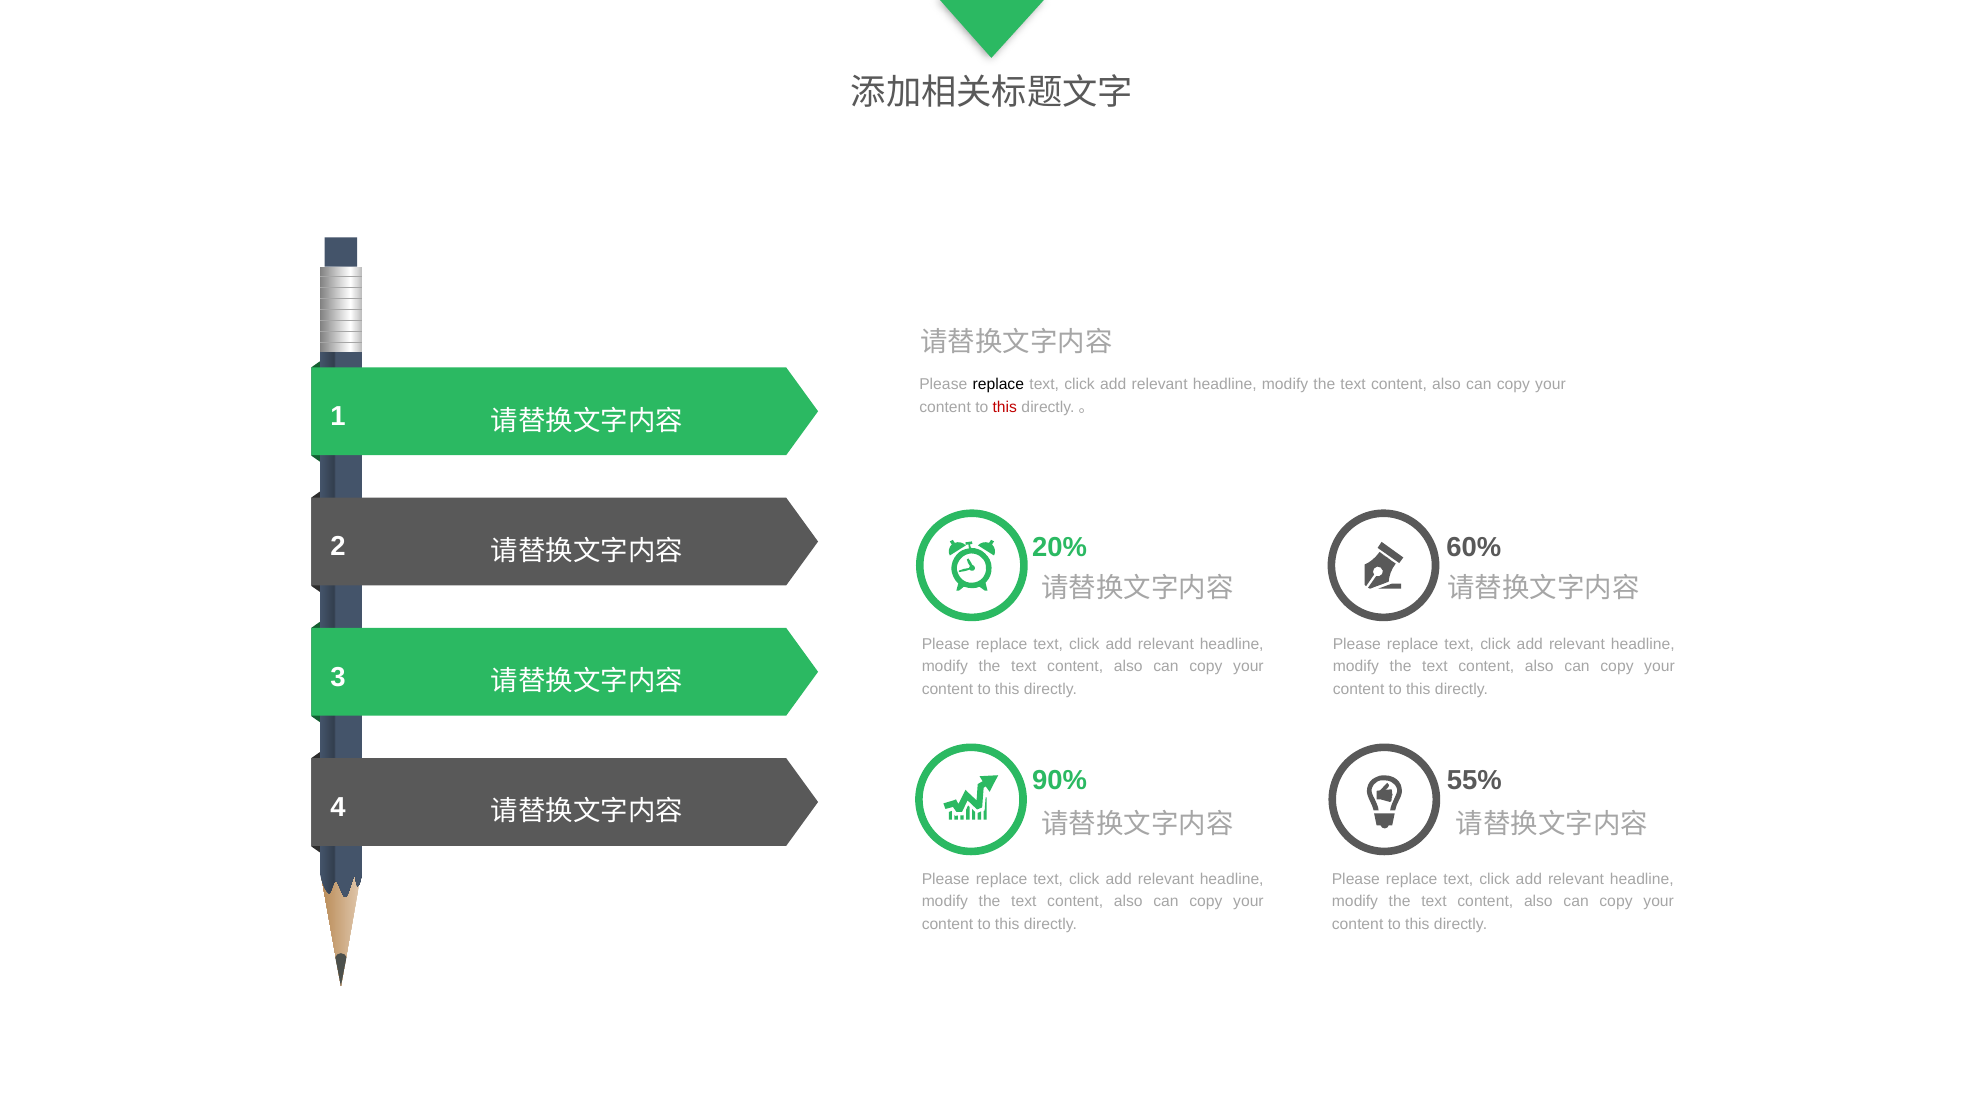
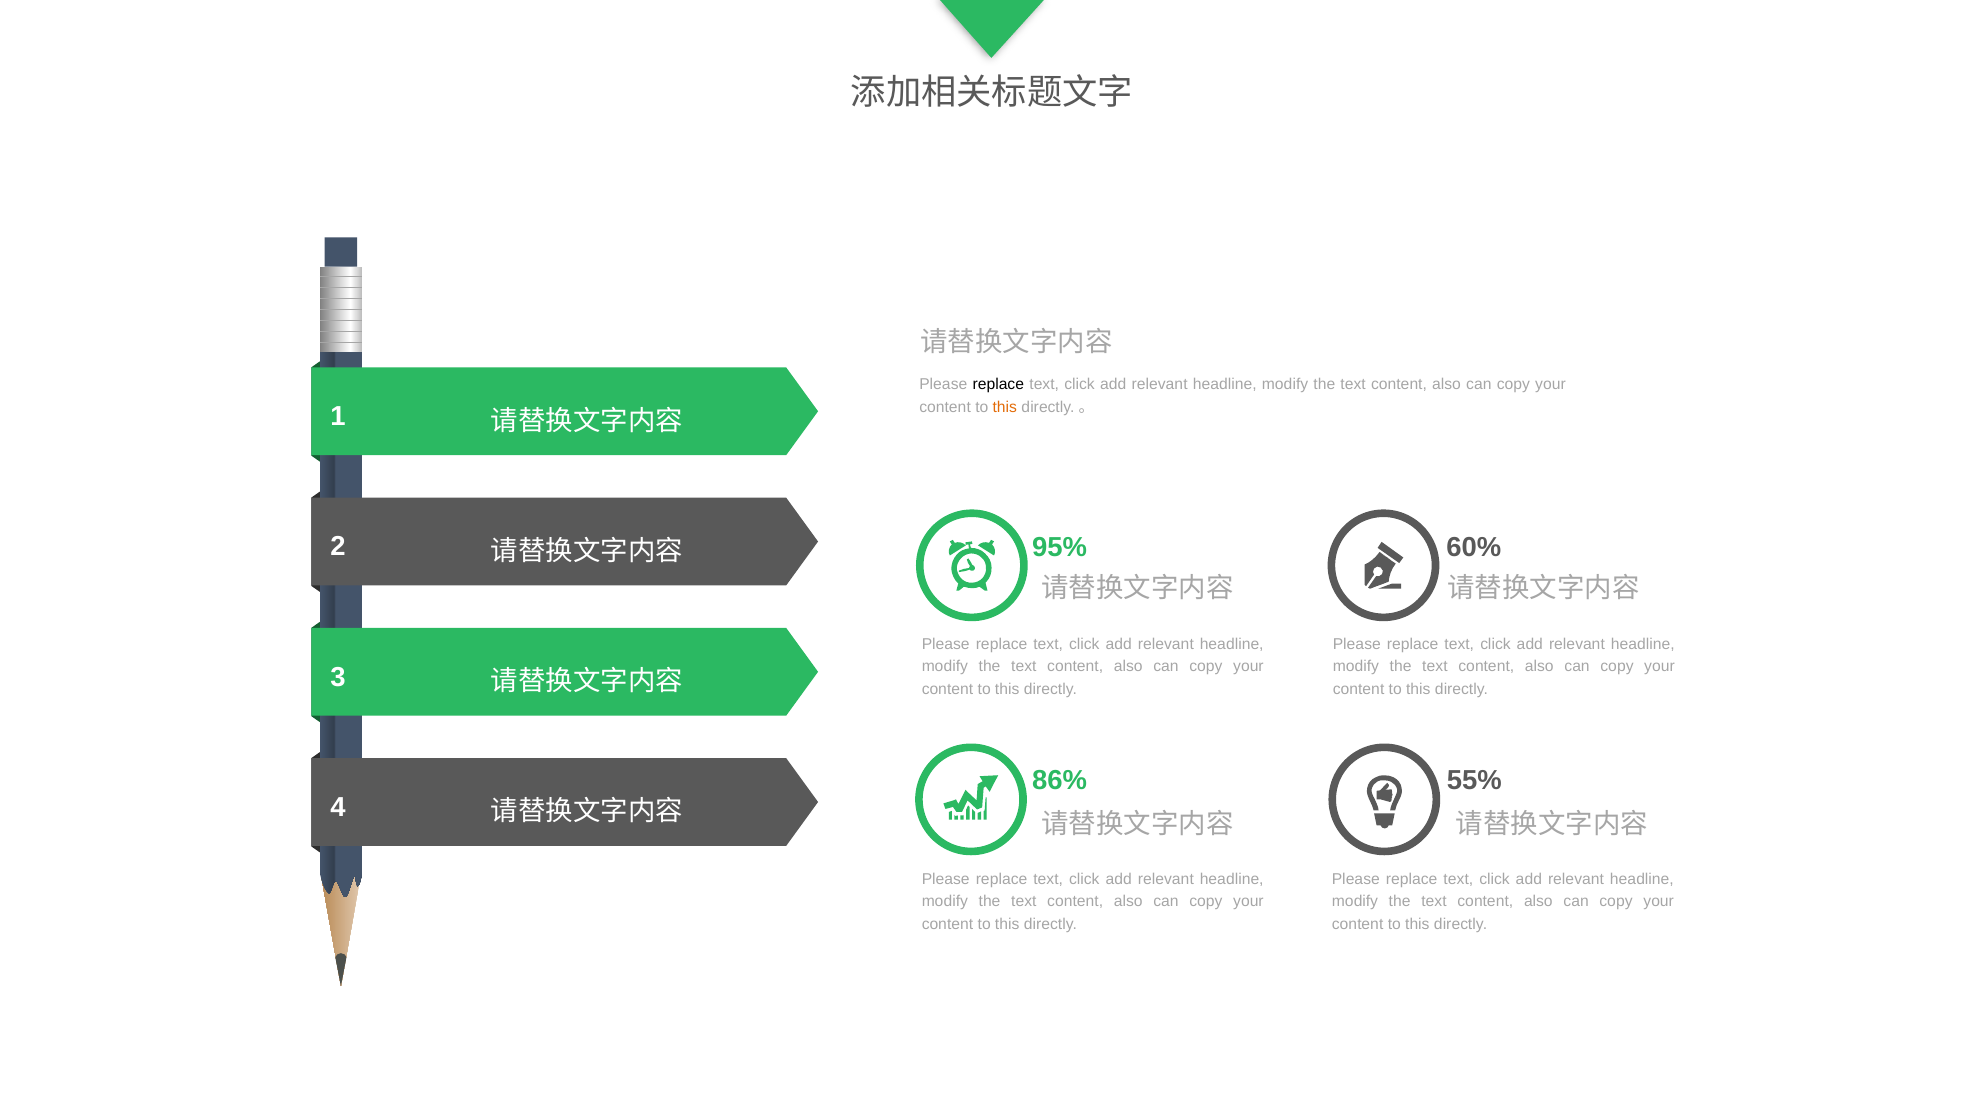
this colour: red -> orange (1005, 407)
20%: 20% -> 95% (1060, 547)
90%: 90% -> 86% (1060, 780)
